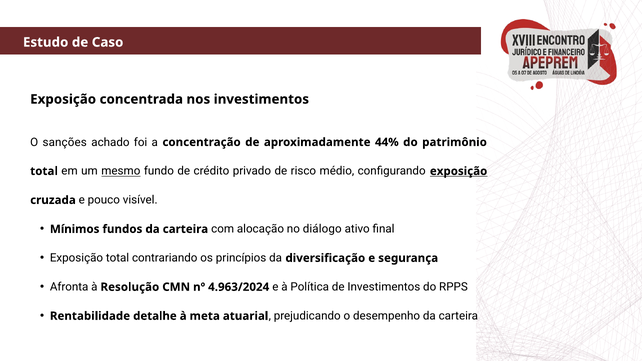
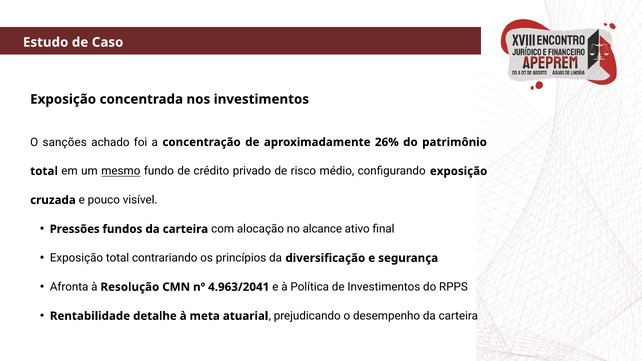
44%: 44% -> 26% (387, 142)
exposição underline: present -> none (459, 171)
Mínimos: Mínimos -> Pressões (75, 229)
diálogo: diálogo -> alcance (322, 229)
4.963/2024: 4.963/2024 -> 4.963/2041 (239, 287)
